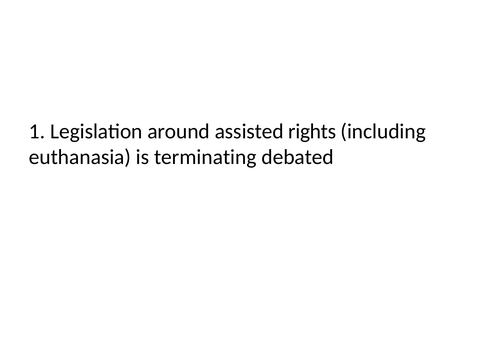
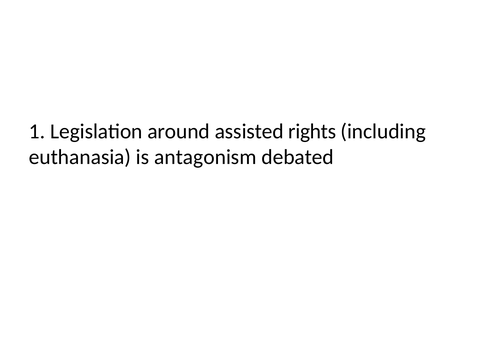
terminating: terminating -> antagonism (205, 157)
